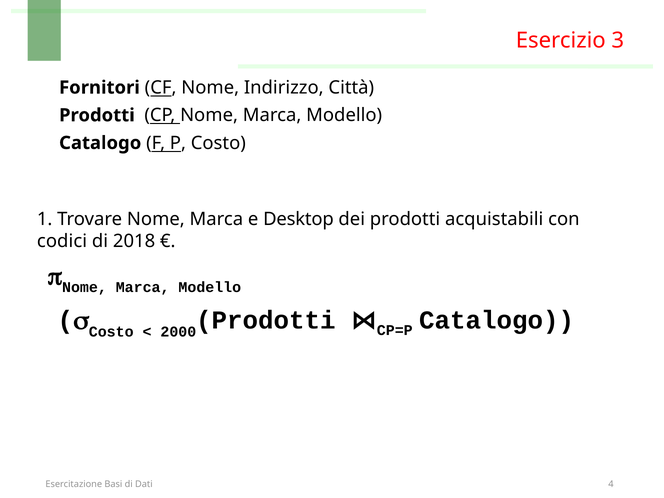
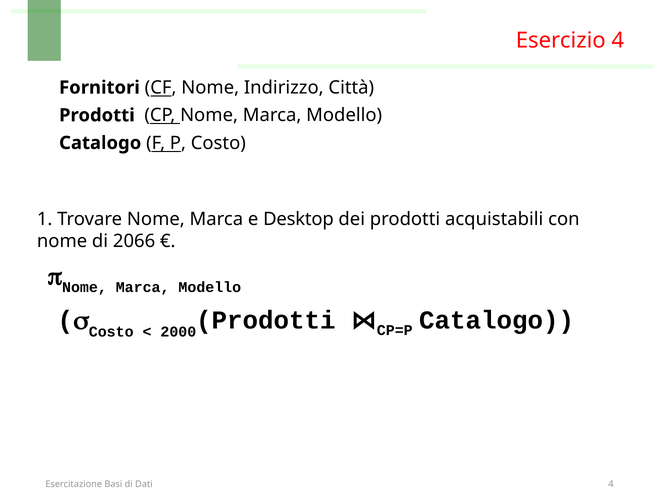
Esercizio 3: 3 -> 4 (618, 40)
codici: codici -> nome (62, 241)
2018: 2018 -> 2066 (134, 241)
